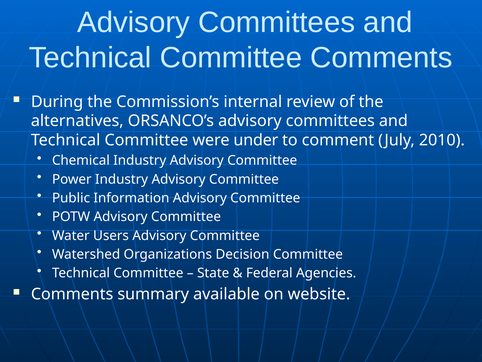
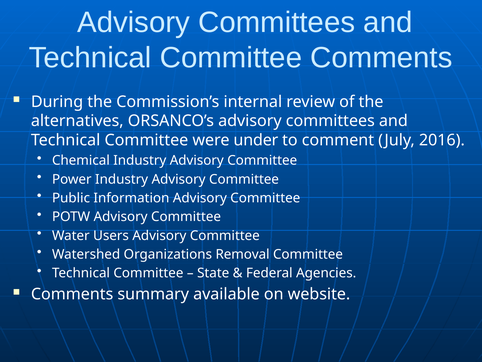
2010: 2010 -> 2016 (442, 140)
Decision: Decision -> Removal (243, 254)
